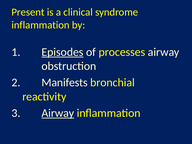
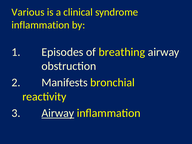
Present: Present -> Various (28, 12)
Episodes underline: present -> none (62, 52)
processes: processes -> breathing (122, 52)
